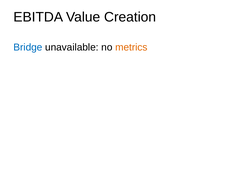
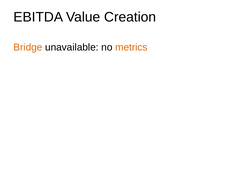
Bridge colour: blue -> orange (28, 47)
